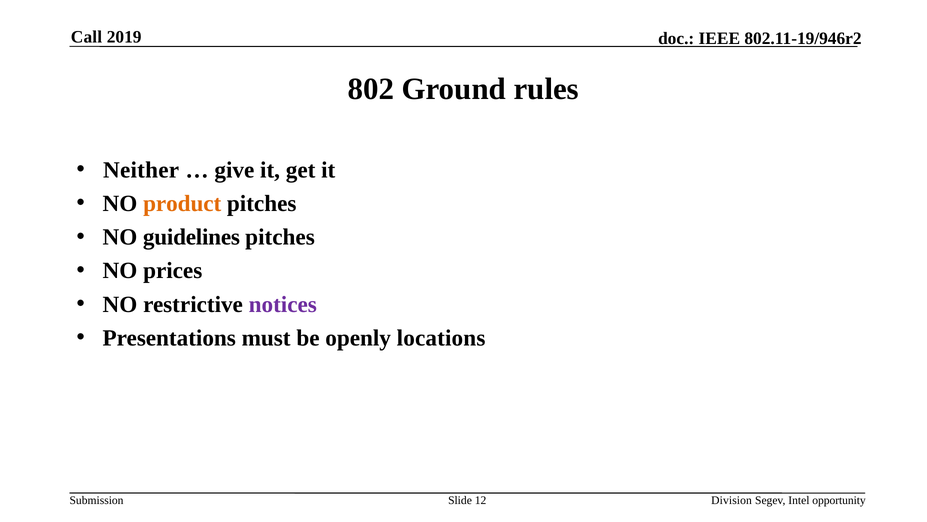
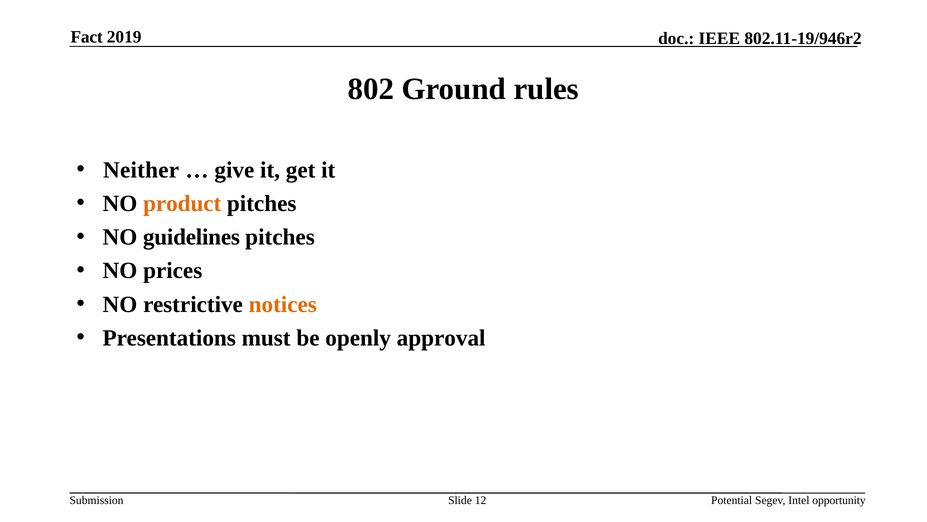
Call: Call -> Fact (87, 37)
notices colour: purple -> orange (283, 304)
locations: locations -> approval (441, 338)
Division: Division -> Potential (732, 500)
